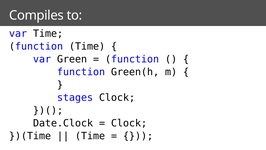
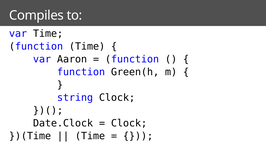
Green: Green -> Aaron (72, 59)
stages: stages -> string (75, 97)
